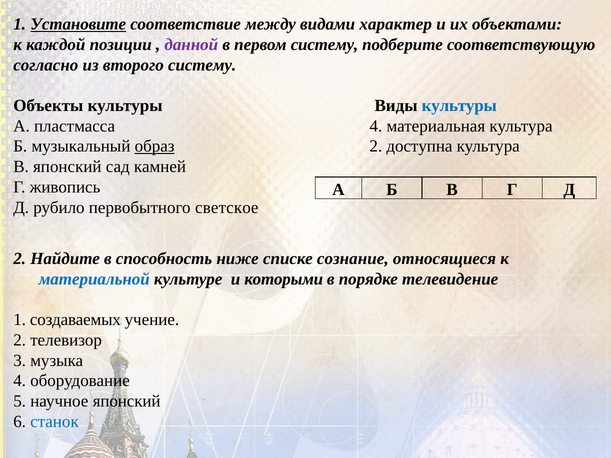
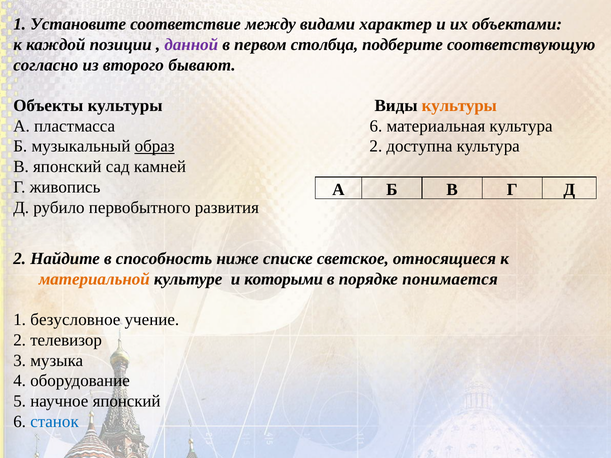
Установите underline: present -> none (78, 24)
первом систему: систему -> столбца (324, 45)
второго систему: систему -> бывают (202, 65)
культуры colour: blue -> orange (459, 106)
пластмасса 4: 4 -> 6 (376, 126)
светское: светское -> развития (227, 208)
сознание: сознание -> светское (353, 259)
материальной colour: blue -> orange (94, 279)
телевидение: телевидение -> понимается (450, 279)
создаваемых: создаваемых -> безусловное (75, 320)
